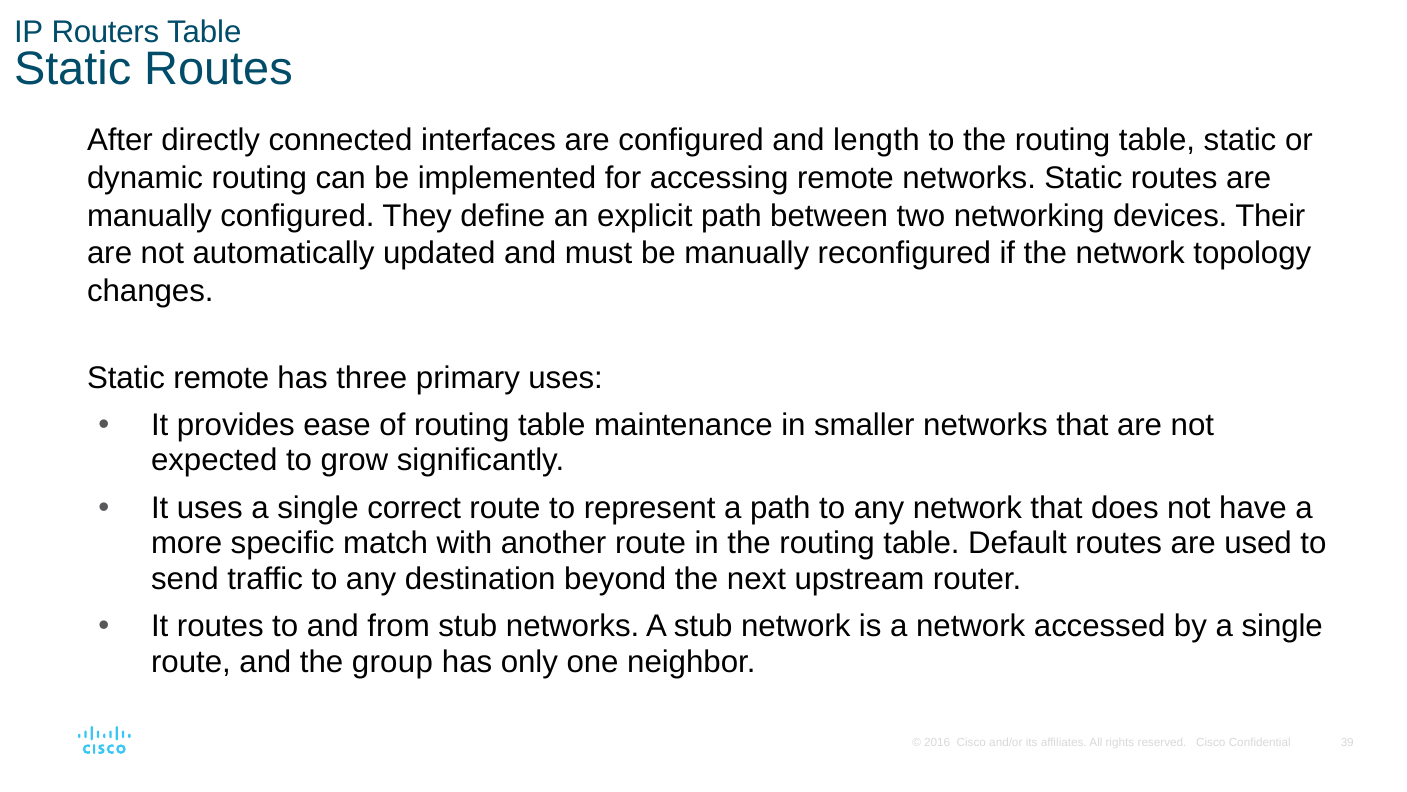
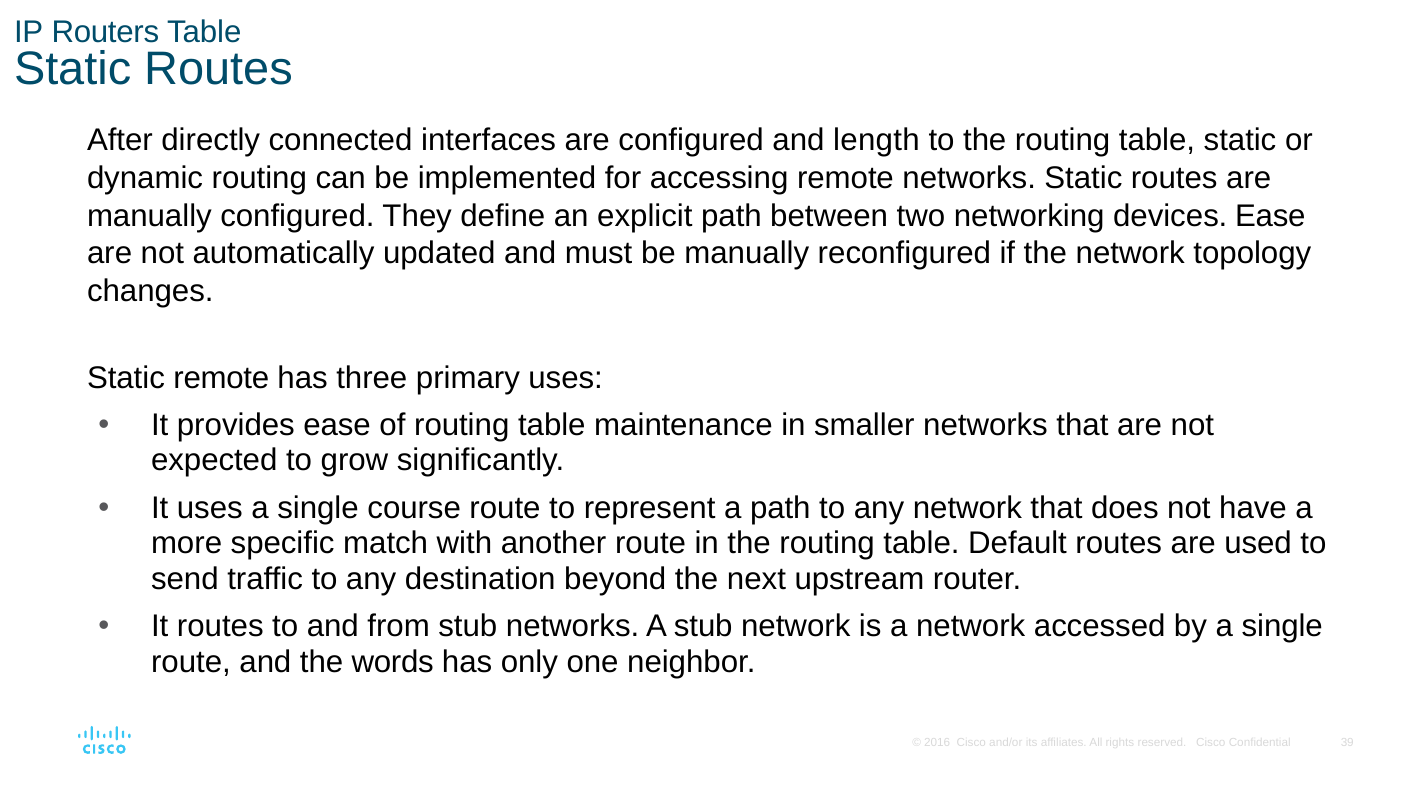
devices Their: Their -> Ease (1270, 216)
correct: correct -> course (414, 508)
group: group -> words (393, 662)
